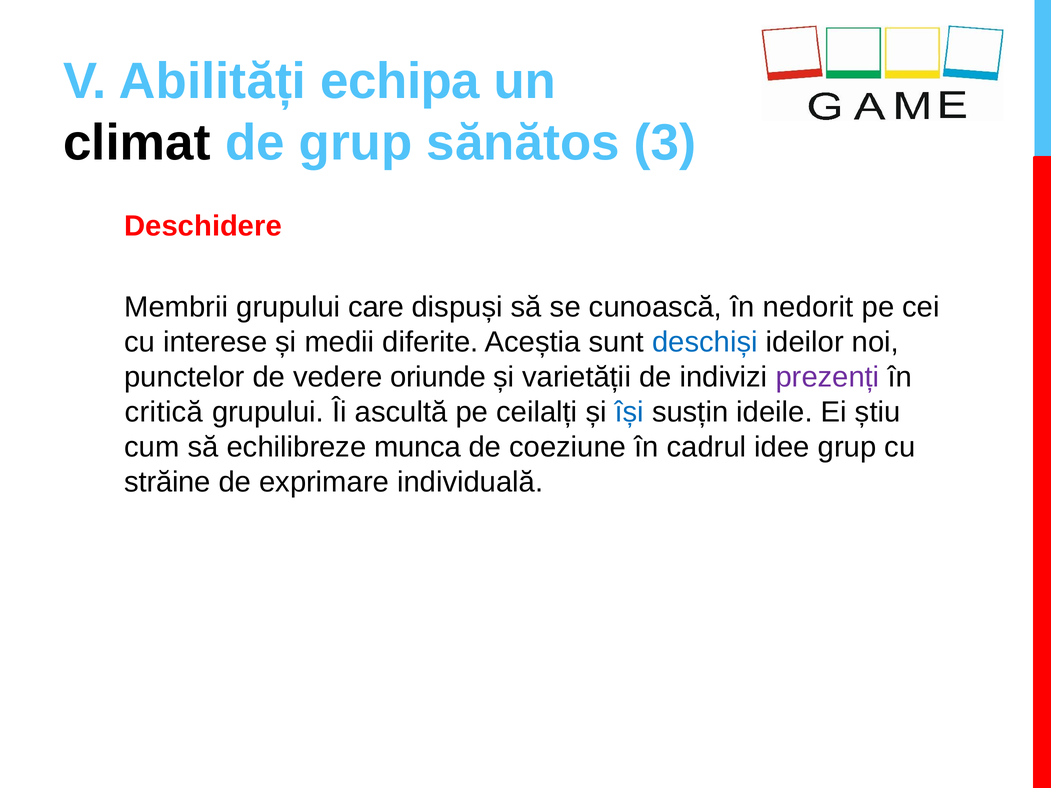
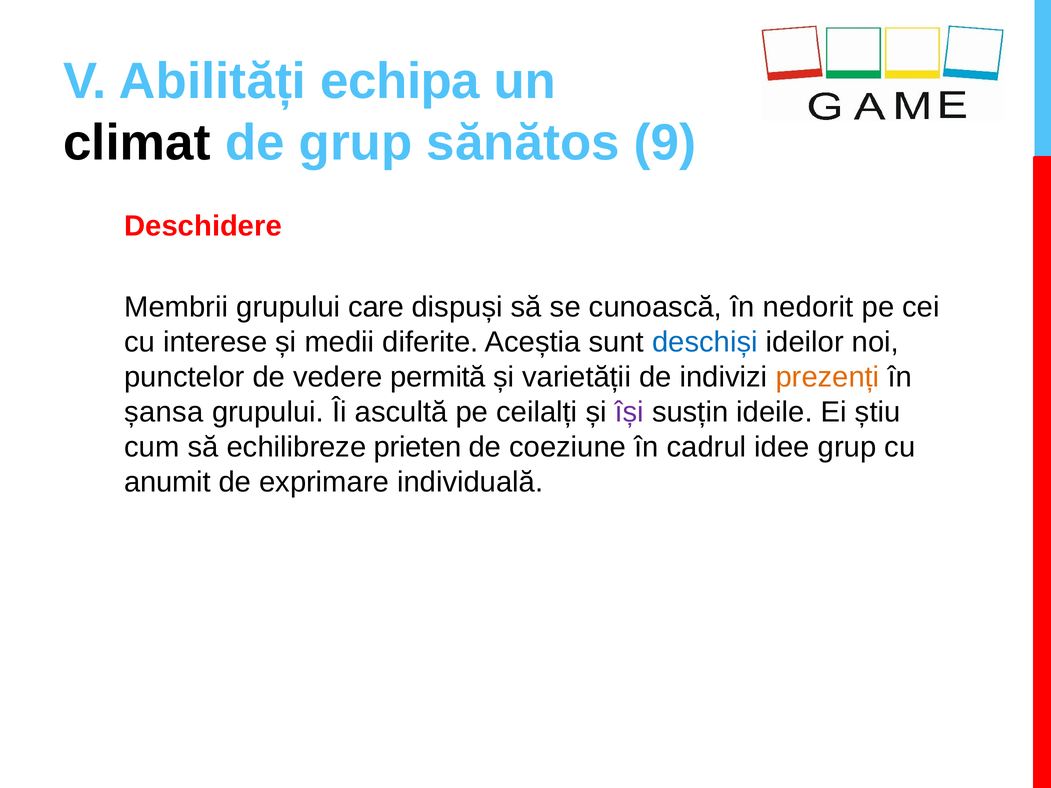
3: 3 -> 9 (665, 143)
oriunde: oriunde -> permită (438, 377)
prezenți colour: purple -> orange (828, 377)
critică: critică -> șansa (164, 412)
își colour: blue -> purple (629, 412)
munca: munca -> prieten (418, 447)
străine: străine -> anumit (168, 482)
